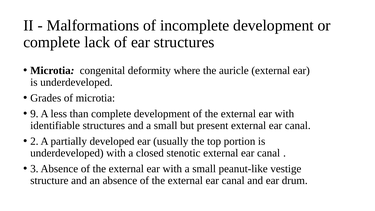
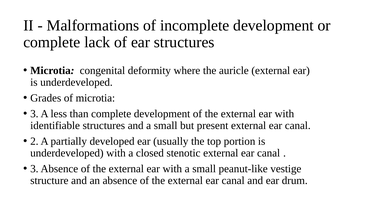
9: 9 -> 3 (34, 114)
